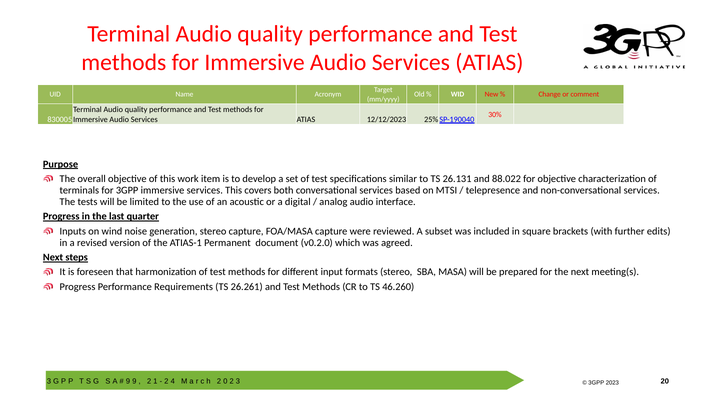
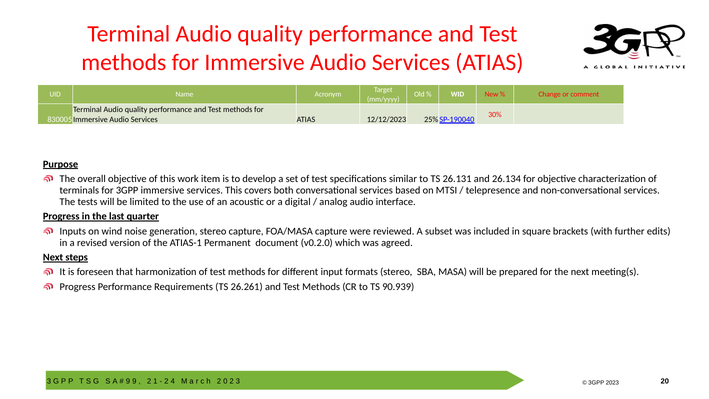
88.022: 88.022 -> 26.134 (506, 179)
46.260: 46.260 -> 90.939 (398, 287)
